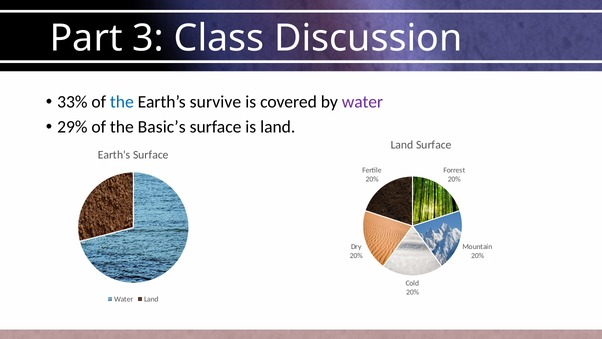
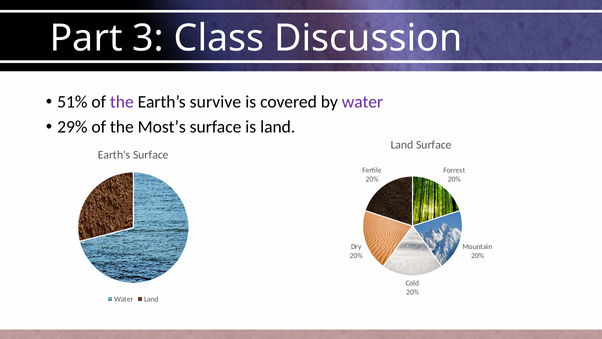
33%: 33% -> 51% (72, 102)
the colour: blue -> purple (122, 102)
Basic’s: Basic’s -> Most’s (162, 127)
